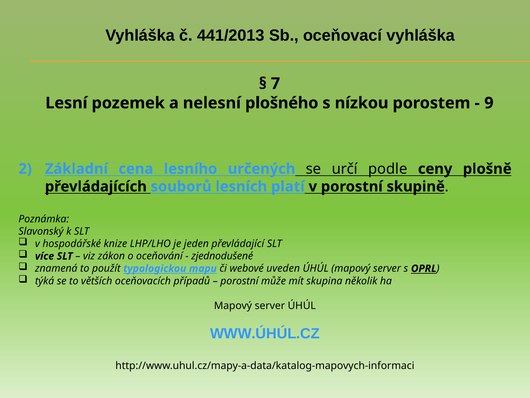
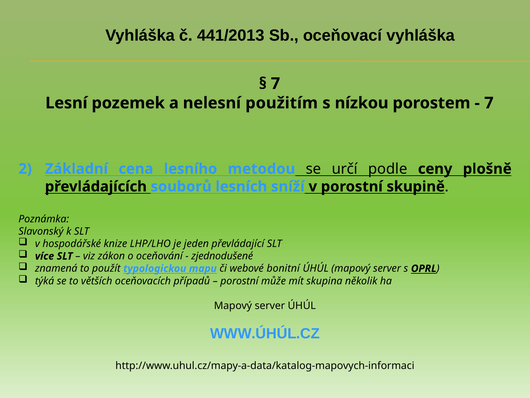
plošného: plošného -> použitím (282, 103)
9: 9 -> 7 (489, 103)
určených: určených -> metodou (261, 169)
platí: platí -> sníží (288, 186)
uveden: uveden -> bonitní (283, 268)
